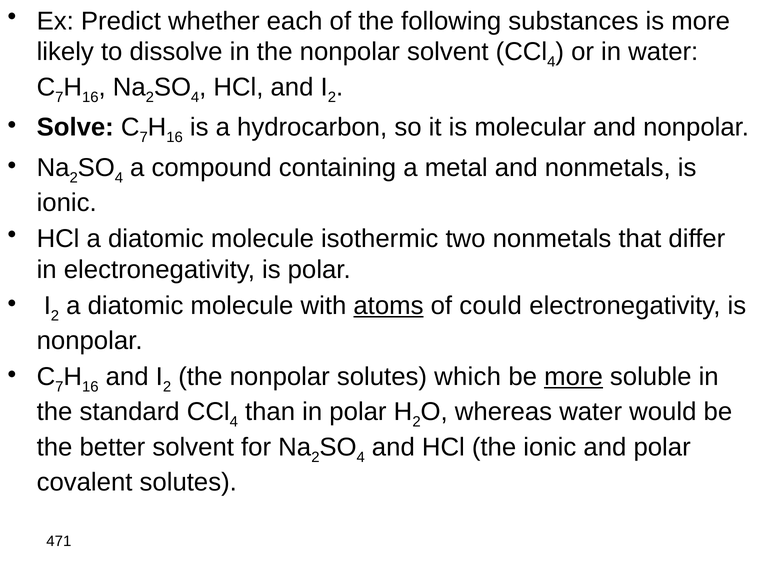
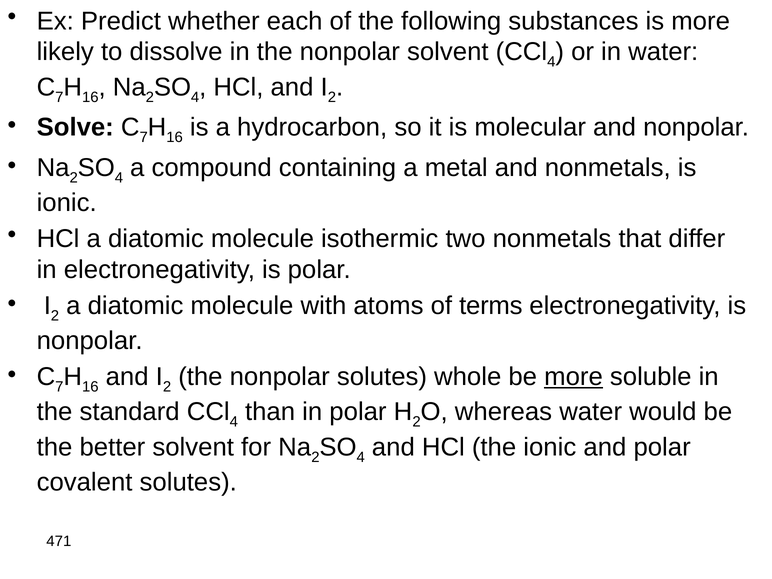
atoms underline: present -> none (388, 306)
could: could -> terms (491, 306)
which: which -> whole (468, 377)
